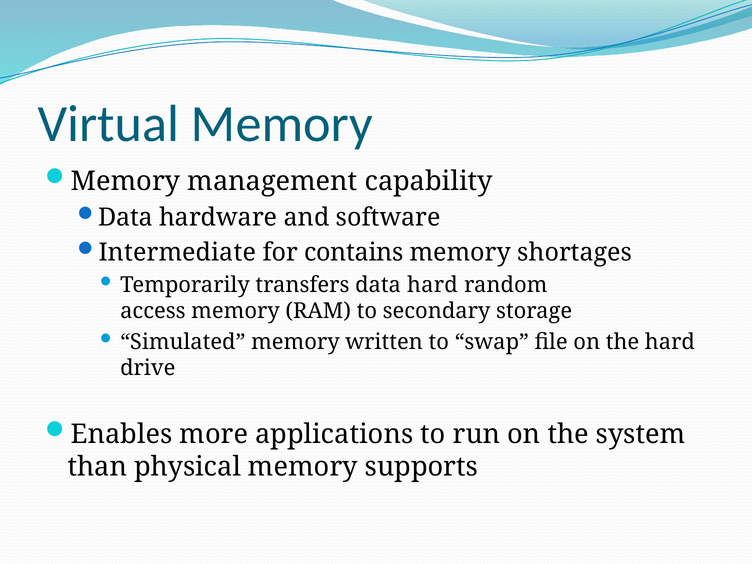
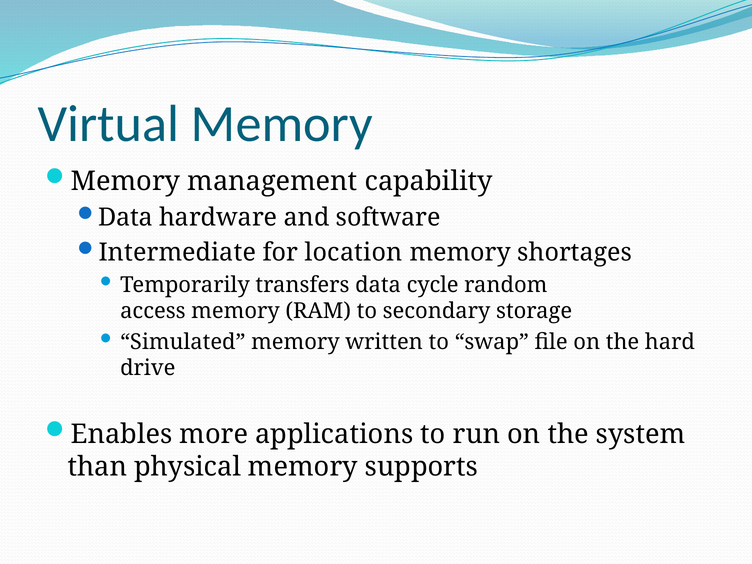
contains: contains -> location (354, 252)
data hard: hard -> cycle (433, 285)
